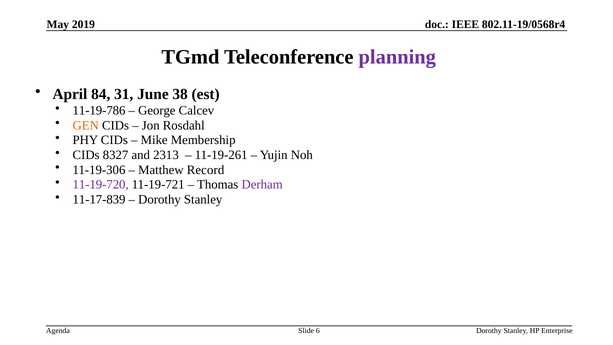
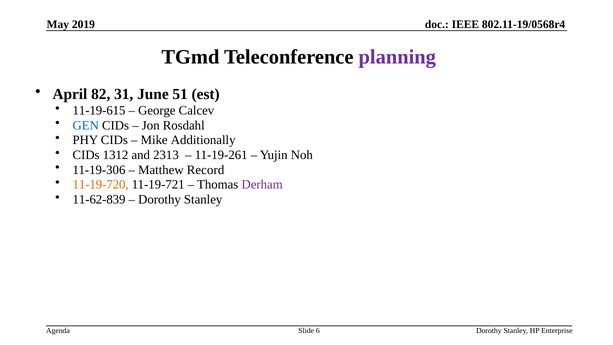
84: 84 -> 82 (101, 94)
38: 38 -> 51 (180, 94)
11-19-786: 11-19-786 -> 11-19-615 (99, 110)
GEN colour: orange -> blue (86, 125)
Membership: Membership -> Additionally (203, 140)
8327: 8327 -> 1312 (116, 155)
11-19-720 colour: purple -> orange (101, 185)
11-17-839: 11-17-839 -> 11-62-839 (99, 199)
